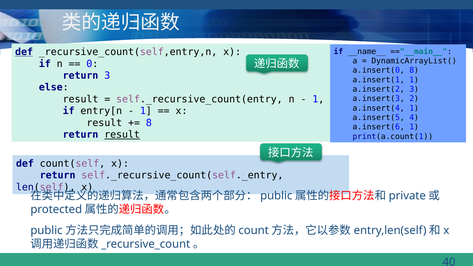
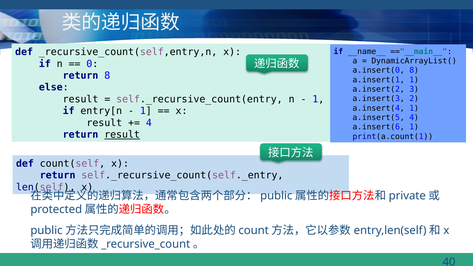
def underline: present -> none (24, 52)
return 3: 3 -> 8 (107, 76)
8: 8 -> 4 (149, 123)
